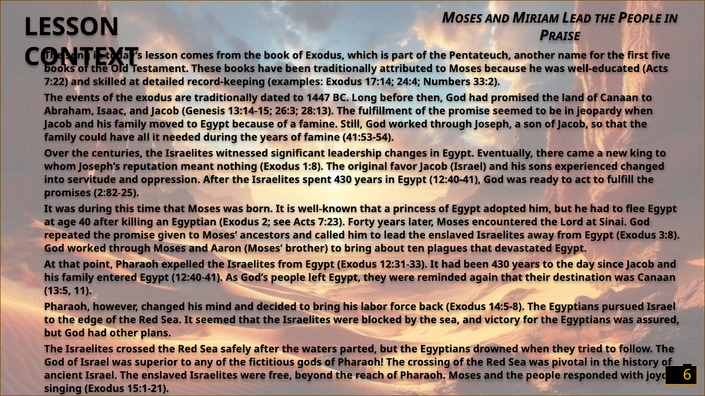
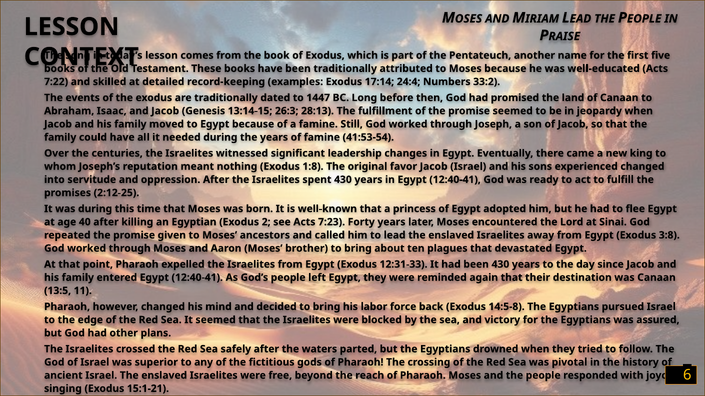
2:82-25: 2:82-25 -> 2:12-25 (116, 193)
